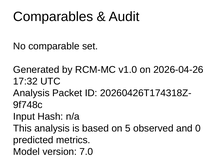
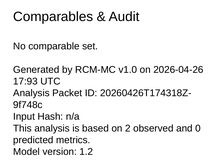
17:32: 17:32 -> 17:93 (25, 81)
5: 5 -> 2 (128, 128)
7.0: 7.0 -> 1.2 (86, 152)
